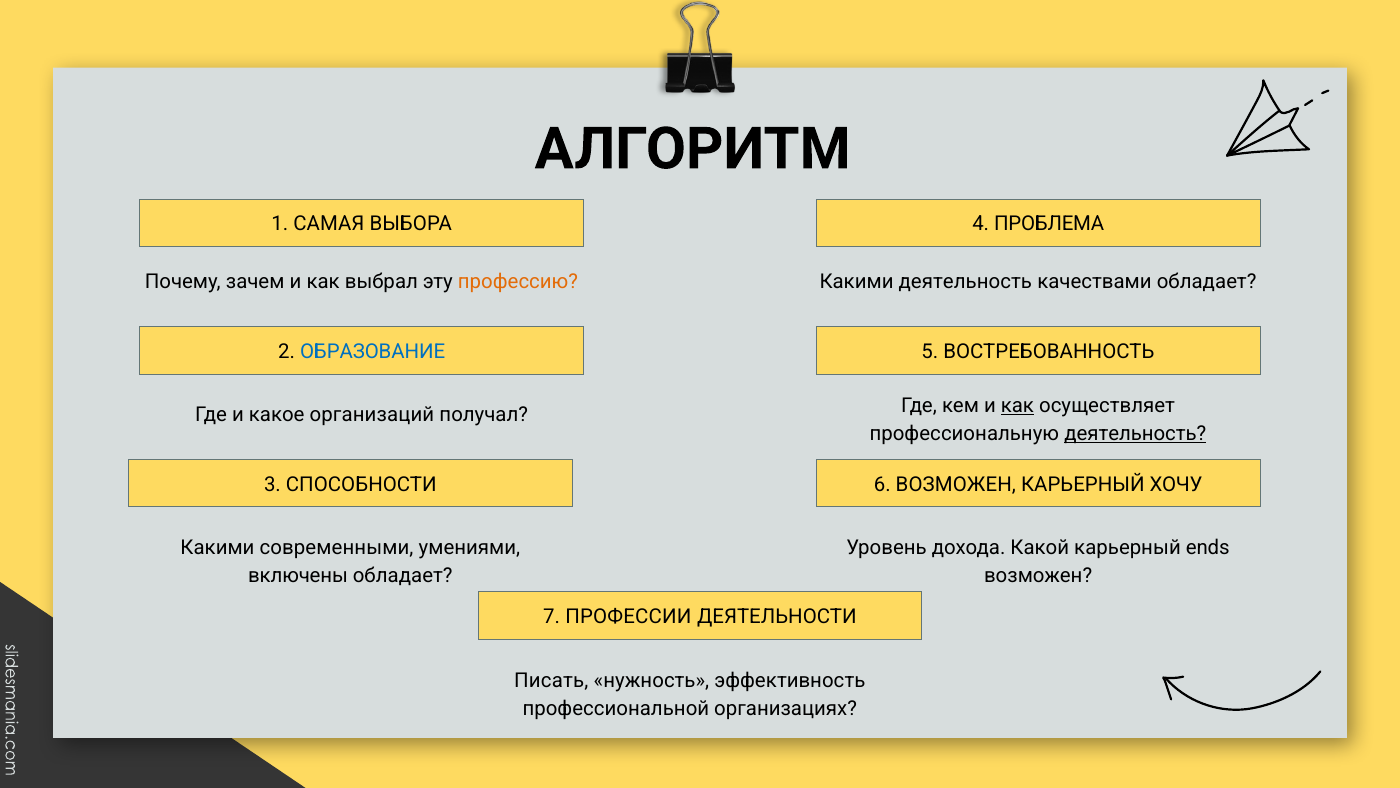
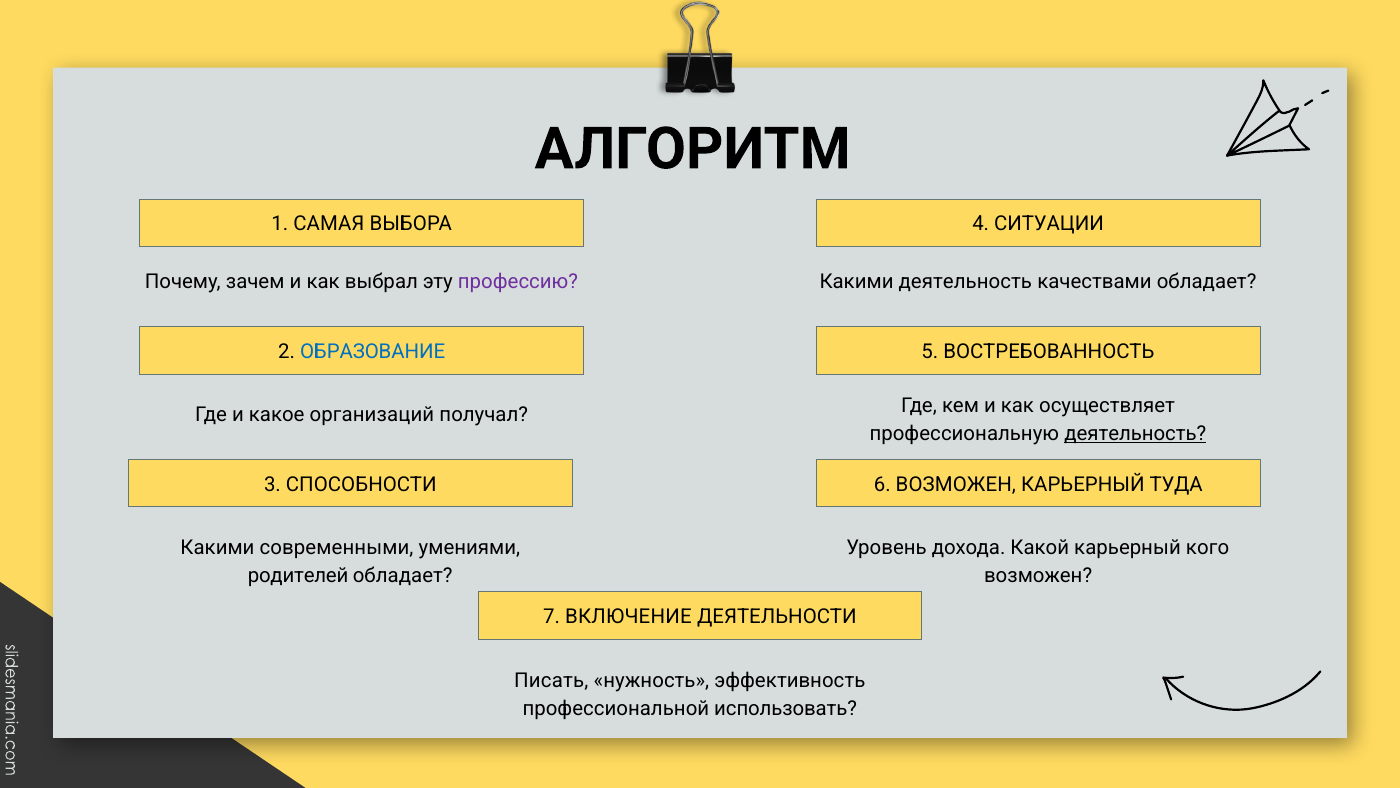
ПРОБЛЕМА: ПРОБЛЕМА -> СИТУАЦИИ (1049, 224)
профессию colour: orange -> purple (518, 282)
как underline: present -> none (1017, 406)
ХОЧУ: ХОЧУ -> ТУДА (1176, 484)
ends: ends -> кого (1208, 547)
включены: включены -> родителей (298, 576)
ПРОФЕССИИ: ПРОФЕССИИ -> ВКЛЮЧЕНИЕ (628, 617)
организациях: организациях -> использовать (786, 708)
